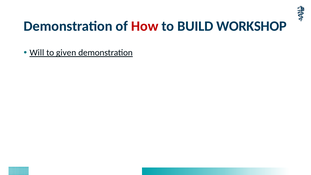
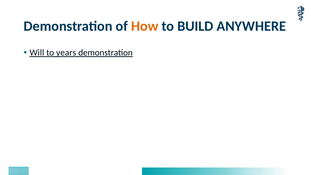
How colour: red -> orange (145, 26)
WORKSHOP: WORKSHOP -> ANYWHERE (251, 26)
given: given -> years (66, 53)
